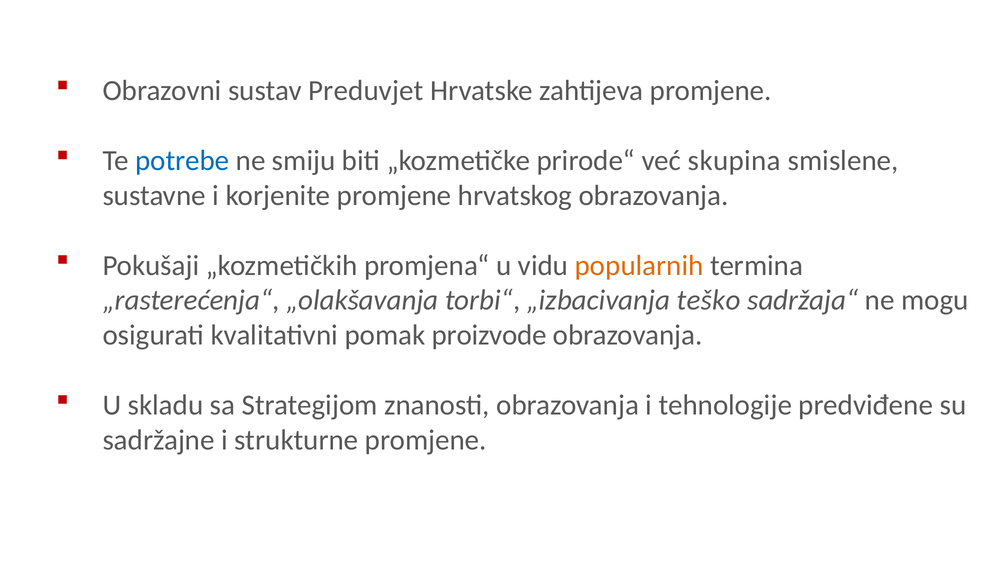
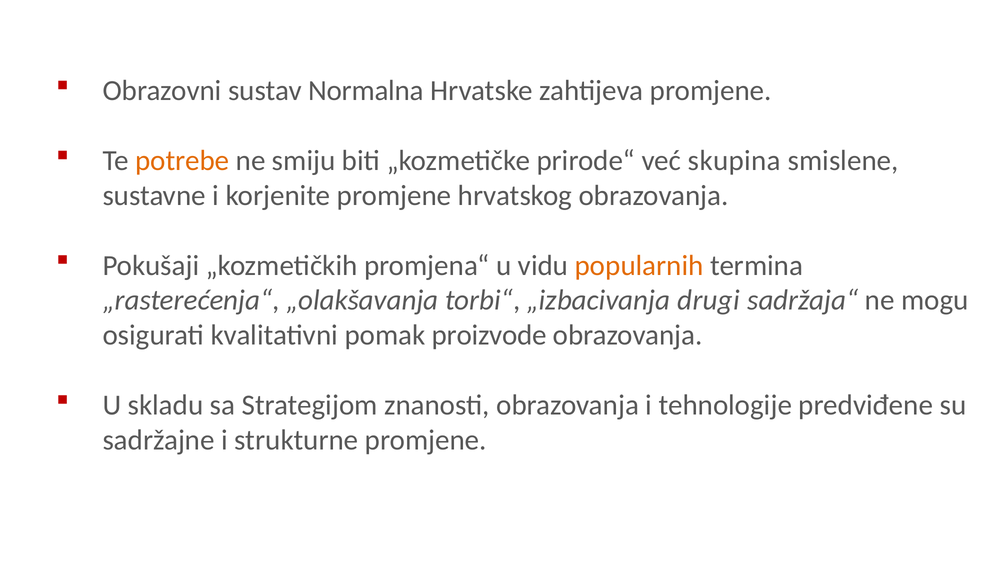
Preduvjet: Preduvjet -> Normalna (366, 91)
potrebe colour: blue -> orange (182, 161)
teško: teško -> drugi (709, 300)
